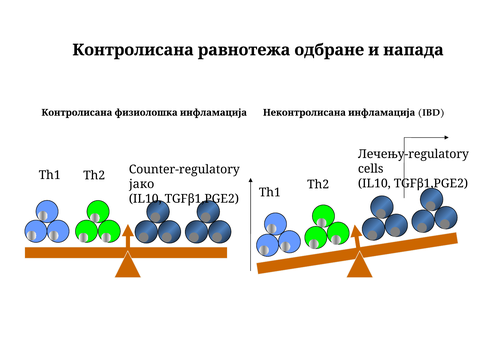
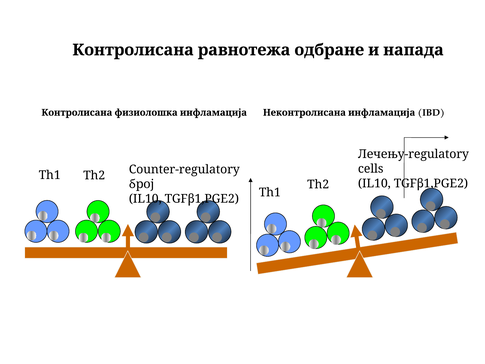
јако: јако -> број (142, 184)
